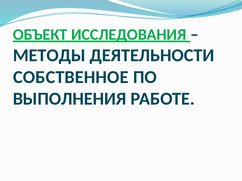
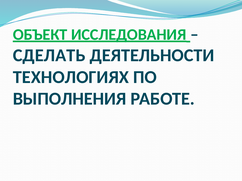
МЕТОДЫ: МЕТОДЫ -> СДЕЛАТЬ (49, 55)
СОБСТВЕННОЕ: СОБСТВЕННОЕ -> ТЕХНОЛОГИЯХ (71, 77)
